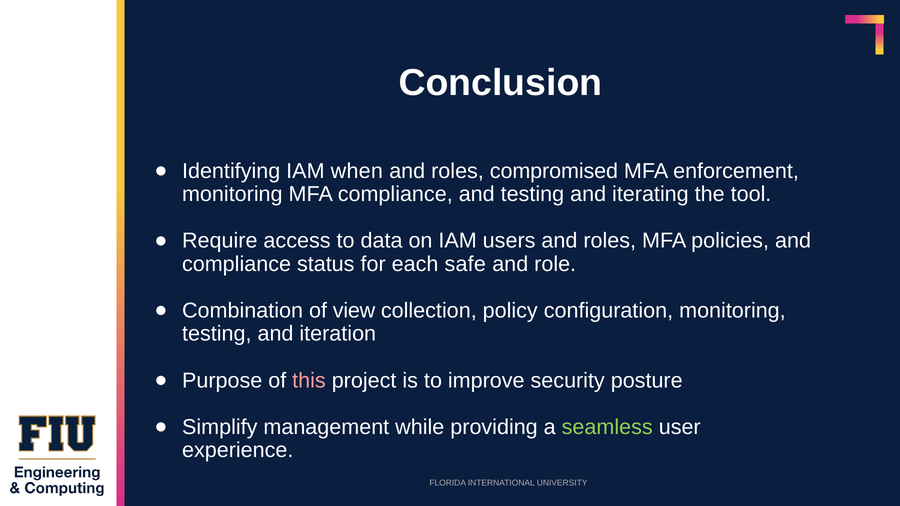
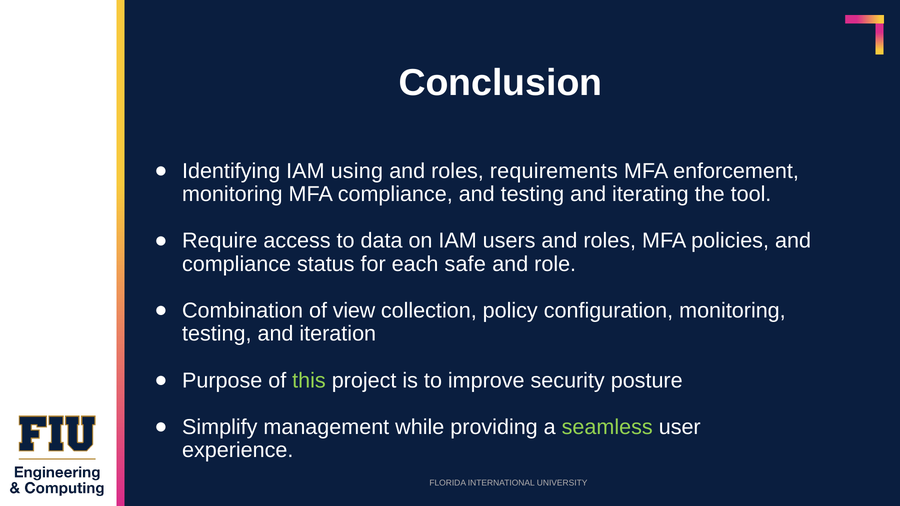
when: when -> using (357, 171)
compromised: compromised -> requirements (554, 171)
this colour: pink -> light green (309, 381)
